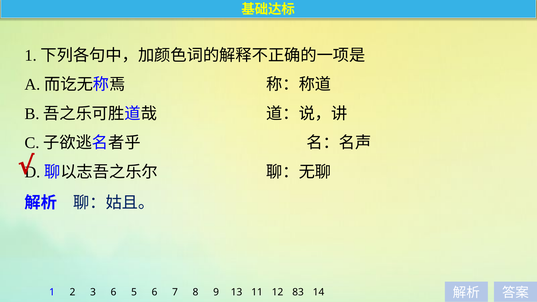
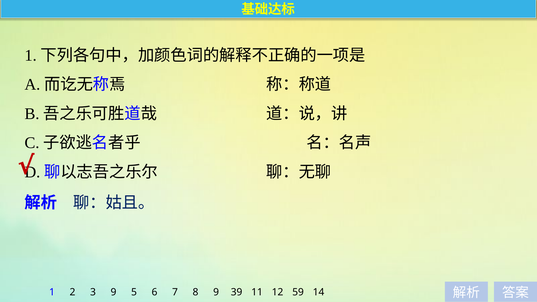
3 6: 6 -> 9 (114, 292)
13: 13 -> 39 (237, 292)
83: 83 -> 59 (298, 292)
